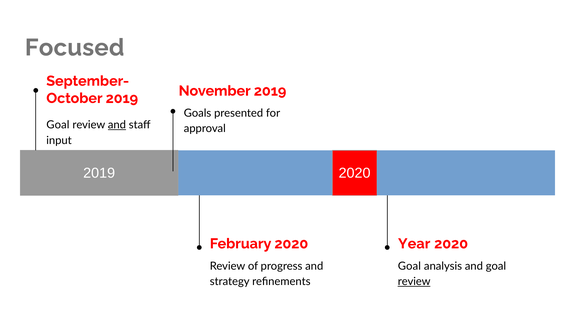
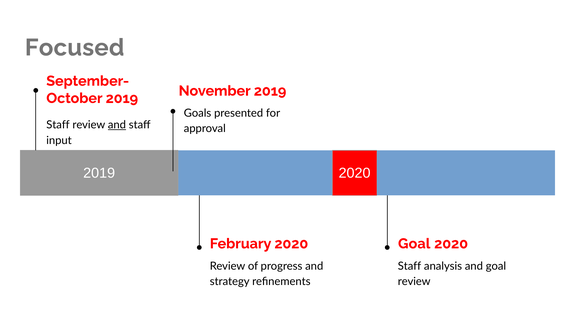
Goal: Goal -> Staff (58, 125)
Year: Year -> Goal (414, 244)
Goal: Goal -> Staff (409, 266)
review underline: present -> none (414, 281)
